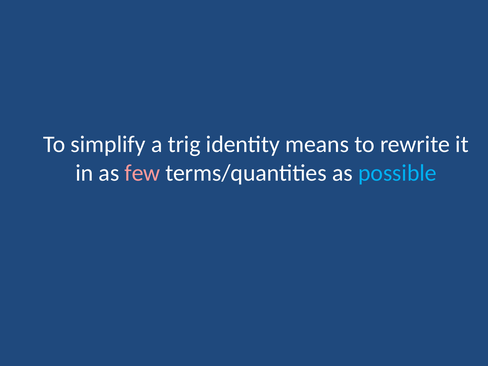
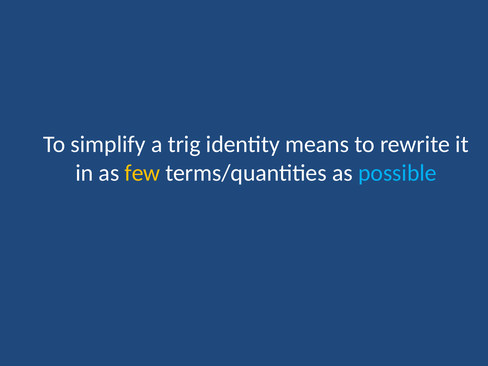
few colour: pink -> yellow (142, 173)
